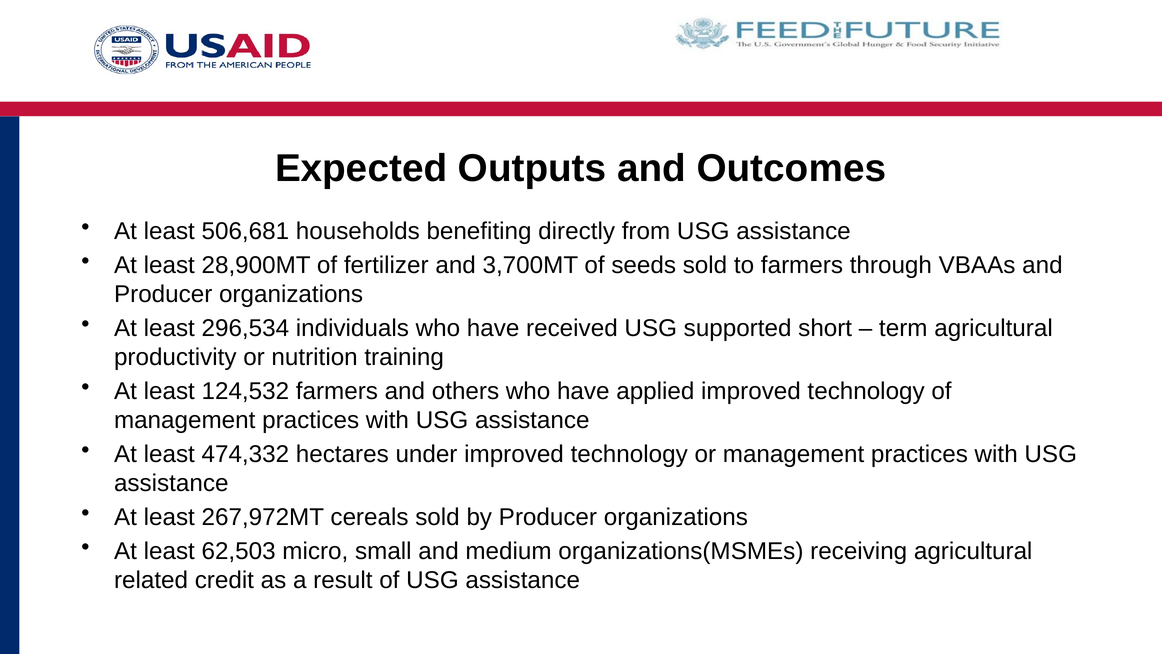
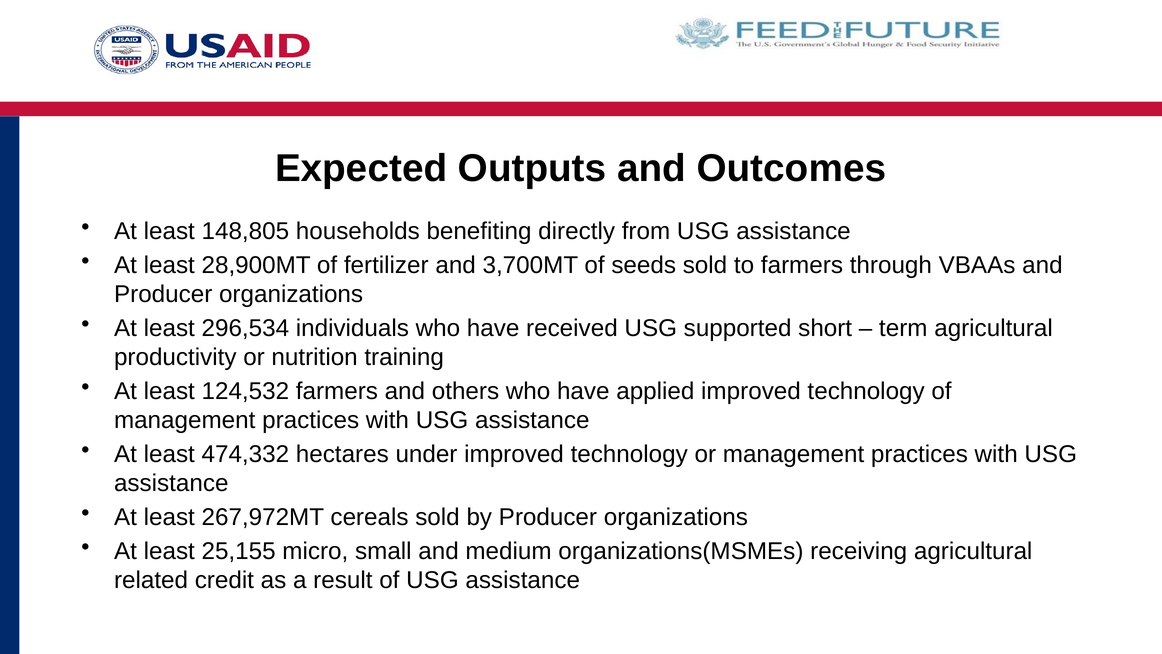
506,681: 506,681 -> 148,805 (245, 231)
62,503: 62,503 -> 25,155 (239, 551)
